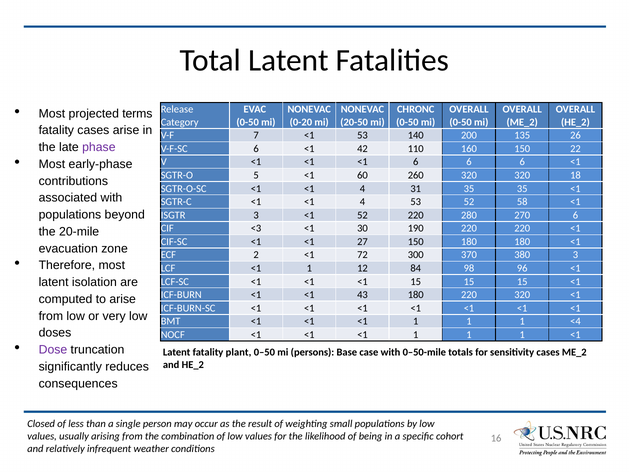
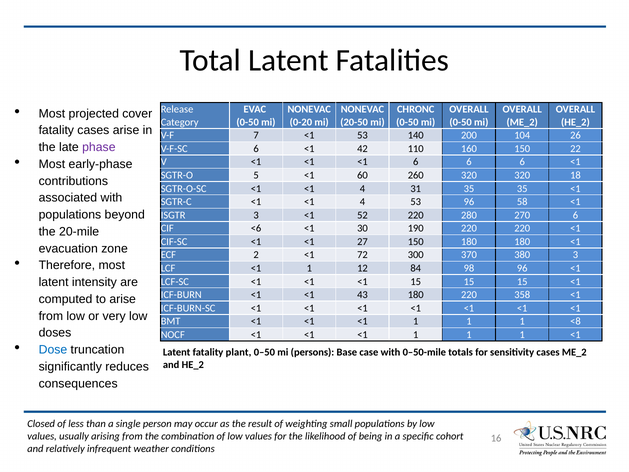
terms: terms -> cover (137, 113)
135: 135 -> 104 (522, 135)
53 52: 52 -> 96 (469, 202)
<3: <3 -> <6 (256, 228)
isolation: isolation -> intensity (94, 282)
220 320: 320 -> 358 (522, 295)
<4: <4 -> <8 (575, 321)
Dose colour: purple -> blue (53, 350)
